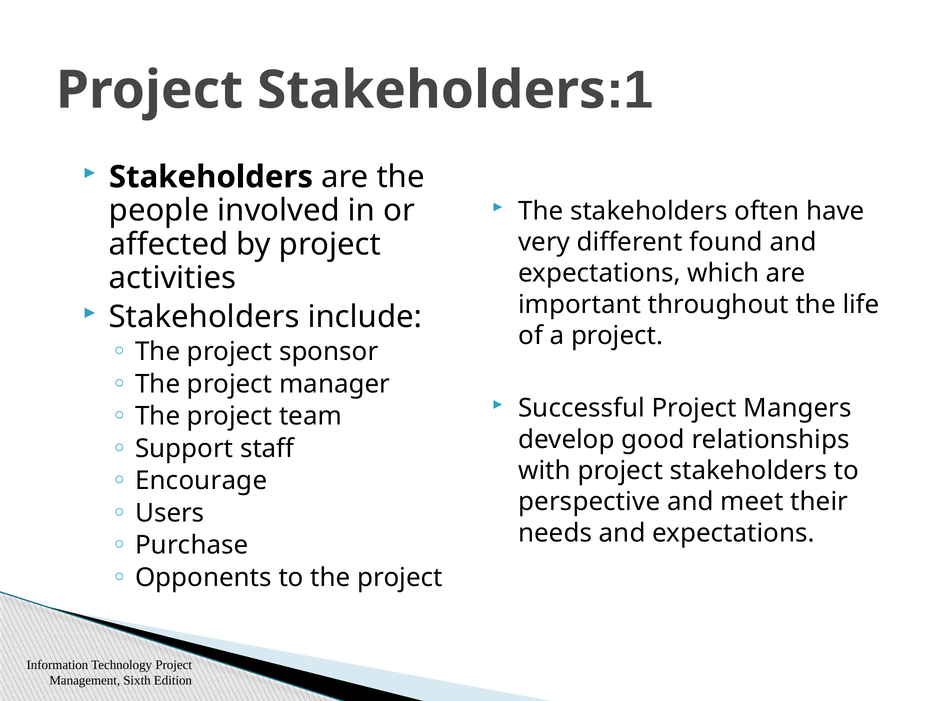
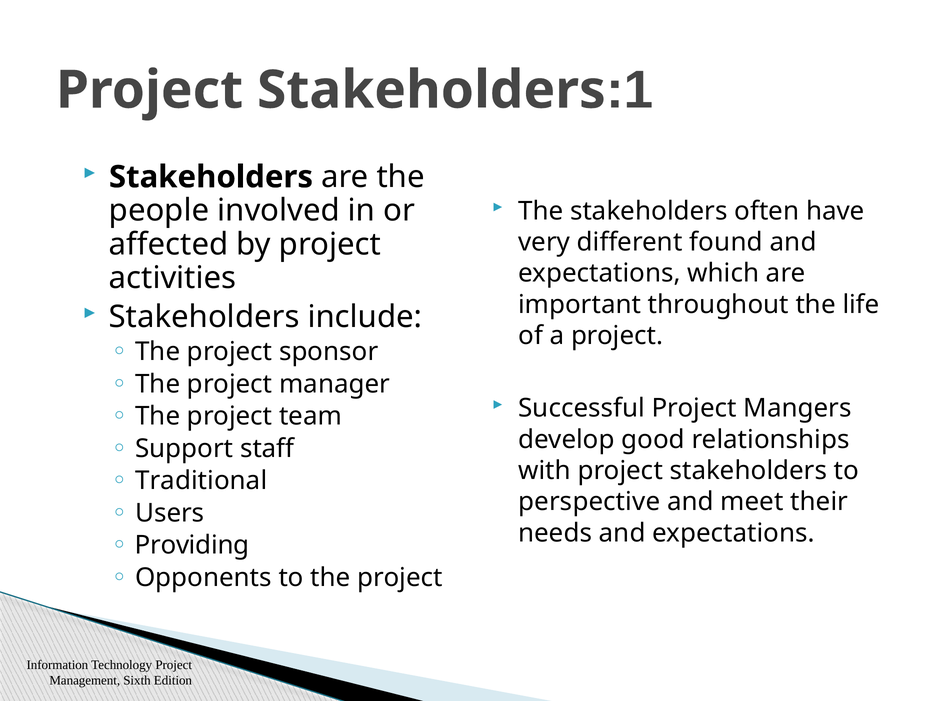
Encourage: Encourage -> Traditional (201, 481)
Purchase: Purchase -> Providing (192, 545)
